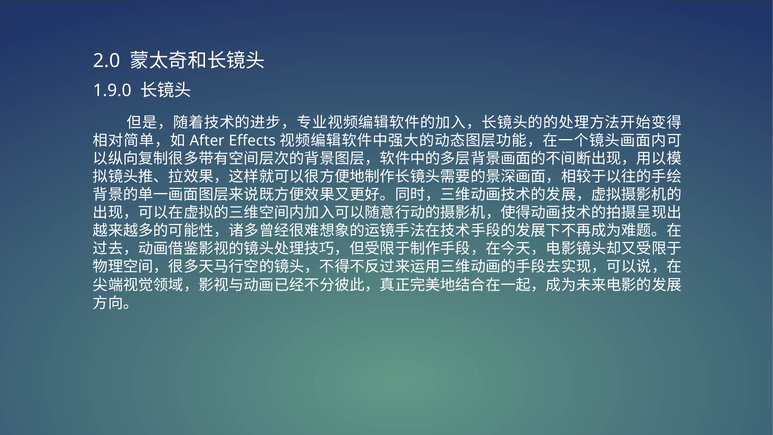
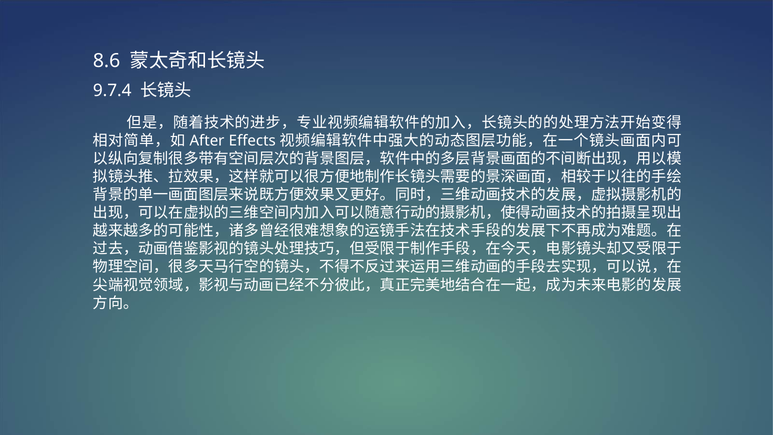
2.0: 2.0 -> 8.6 (107, 61)
1.9.0: 1.9.0 -> 9.7.4 (112, 91)
